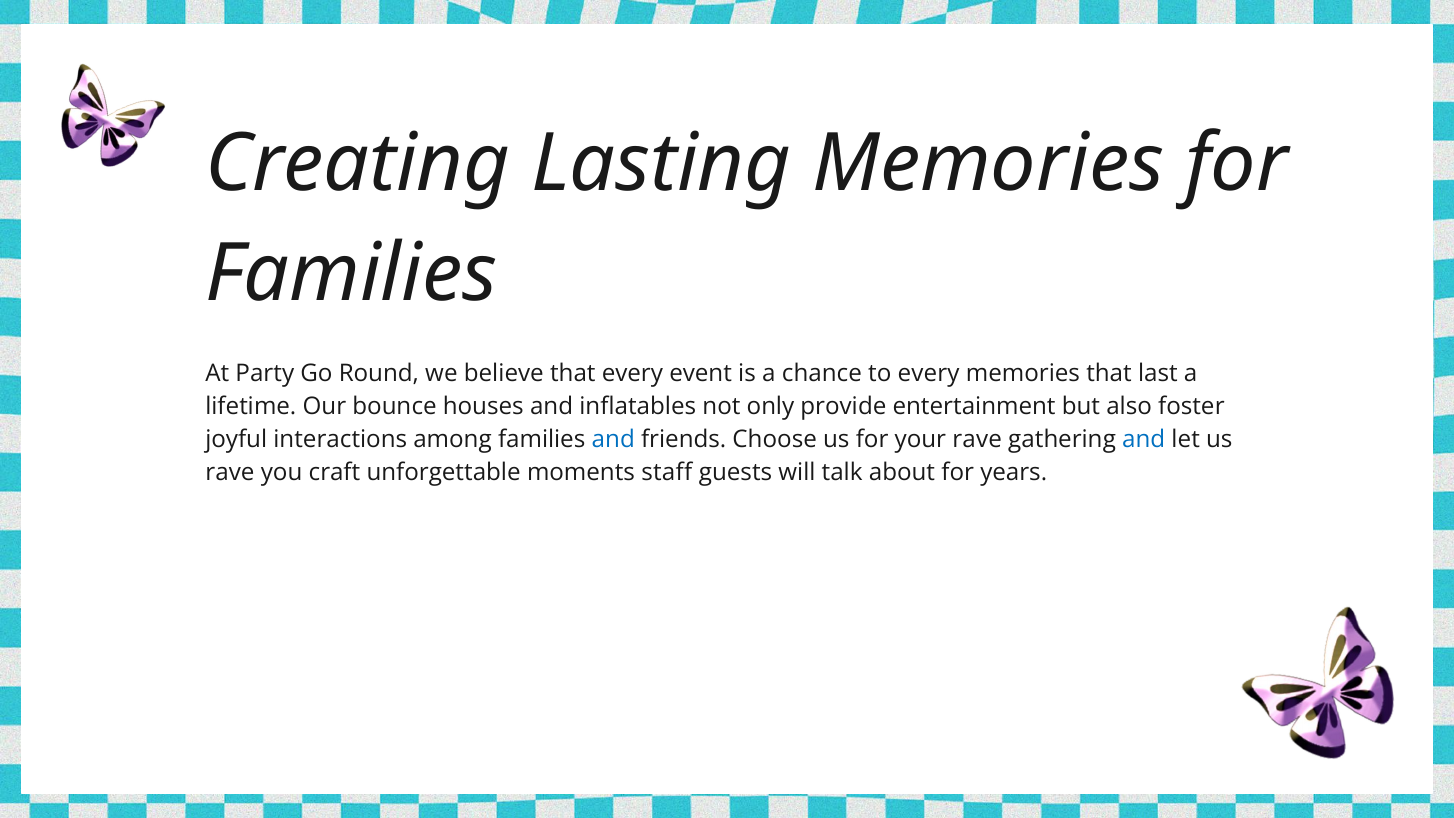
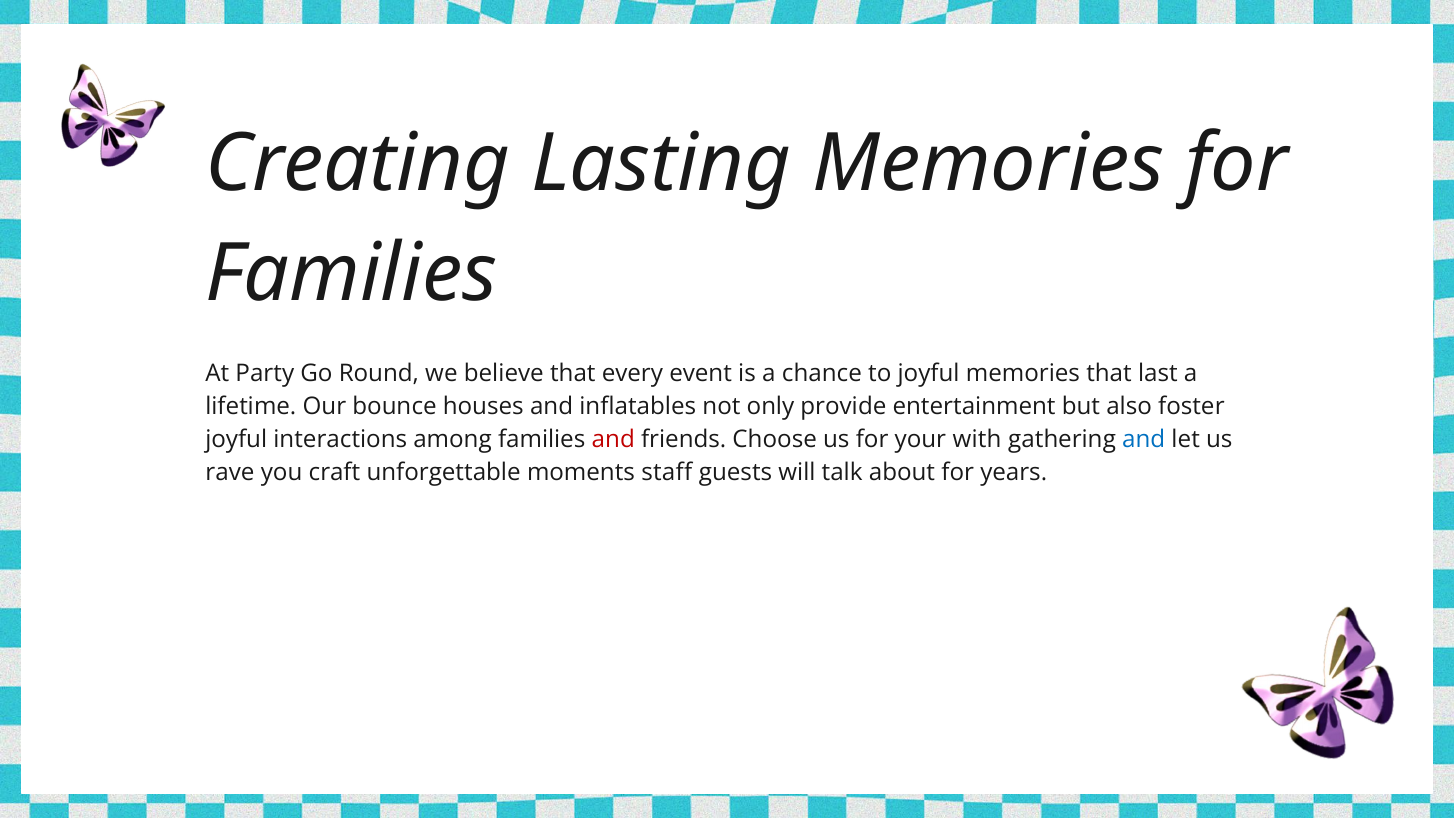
to every: every -> joyful (929, 373)
and colour: blue -> red (613, 439)
your rave: rave -> with (977, 439)
